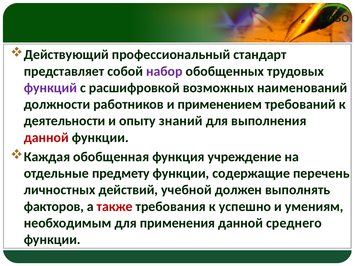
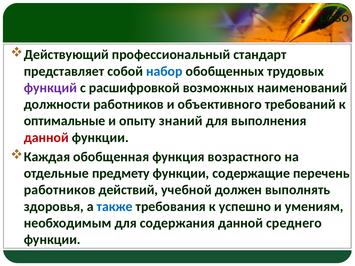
набор colour: purple -> blue (164, 71)
применением: применением -> объективного (220, 104)
деятельности: деятельности -> оптимальные (65, 121)
учреждение: учреждение -> возрастного (245, 157)
личностных: личностных -> работников (60, 190)
факторов: факторов -> здоровья (54, 207)
также colour: red -> blue (115, 207)
применения: применения -> содержания (177, 223)
